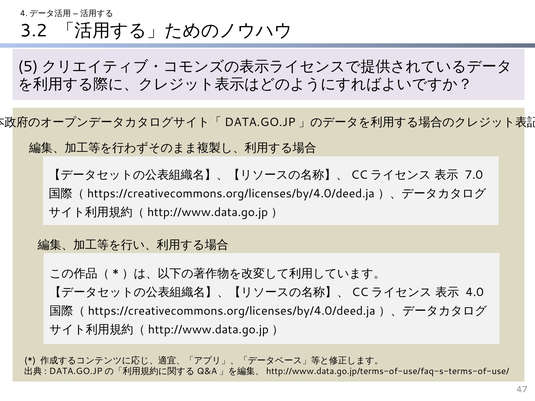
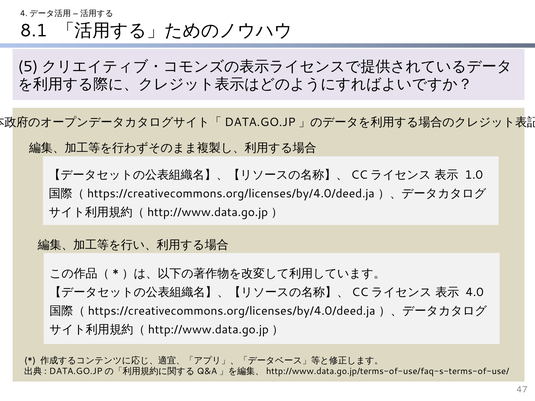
3.2: 3.2 -> 8.1 (34, 31)
7.0: 7.0 -> 1.0 (474, 175)
